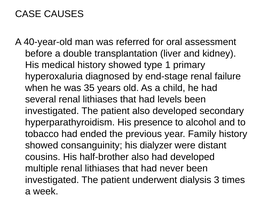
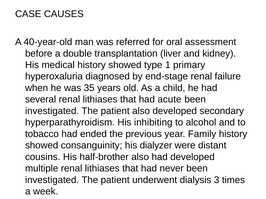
levels: levels -> acute (169, 100)
presence: presence -> inhibiting (153, 123)
